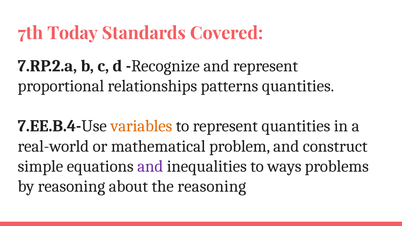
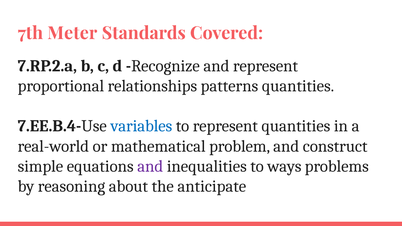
Today: Today -> Meter (72, 33)
variables colour: orange -> blue (141, 126)
the reasoning: reasoning -> anticipate (212, 187)
